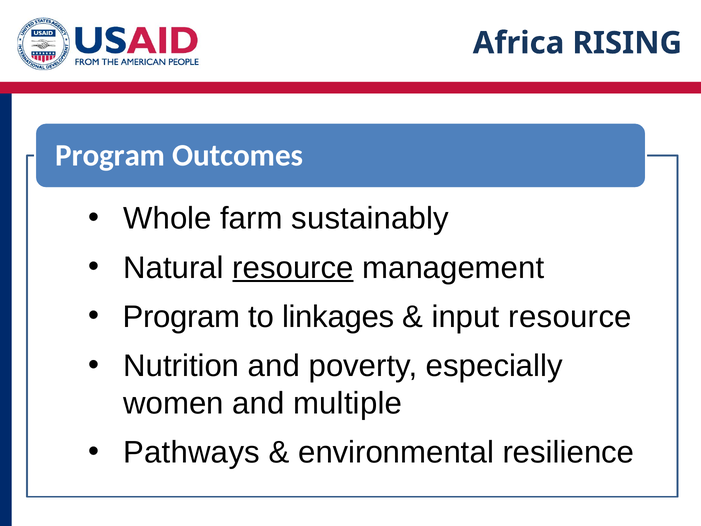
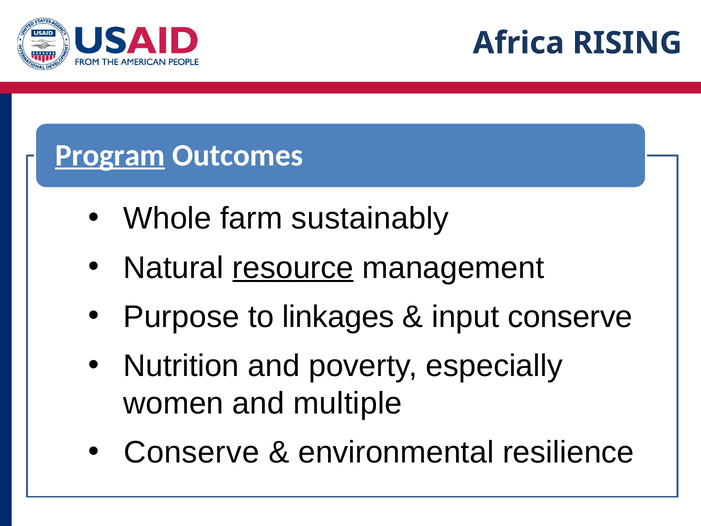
Program underline: none -> present (110, 155)
Program: Program -> Purpose (181, 317)
input resource: resource -> conserve (570, 317)
Pathways: Pathways -> Conserve (192, 452)
